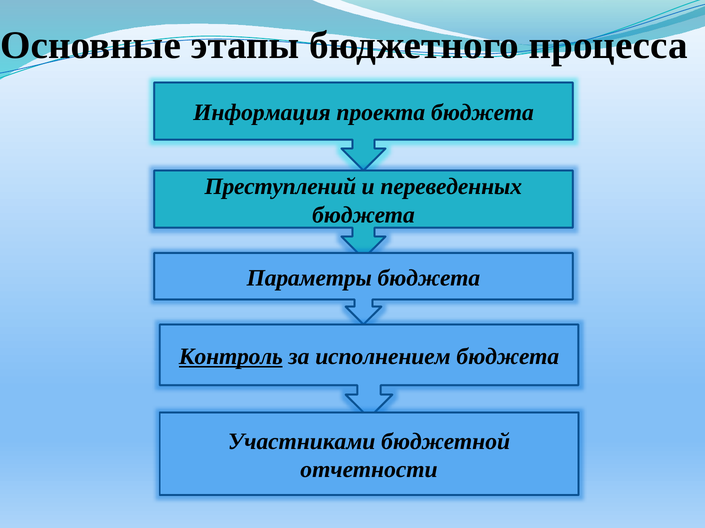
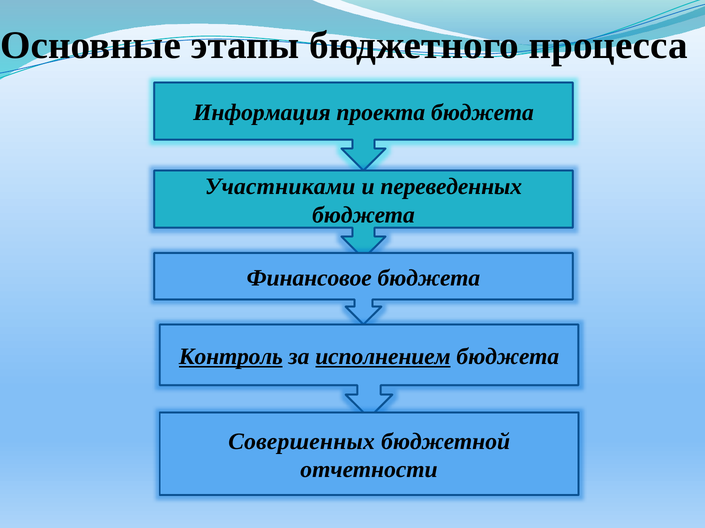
Преступлений: Преступлений -> Участниками (280, 187)
Параметры: Параметры -> Финансовое (309, 278)
исполнением underline: none -> present (383, 357)
Участниками: Участниками -> Совершенных (302, 442)
